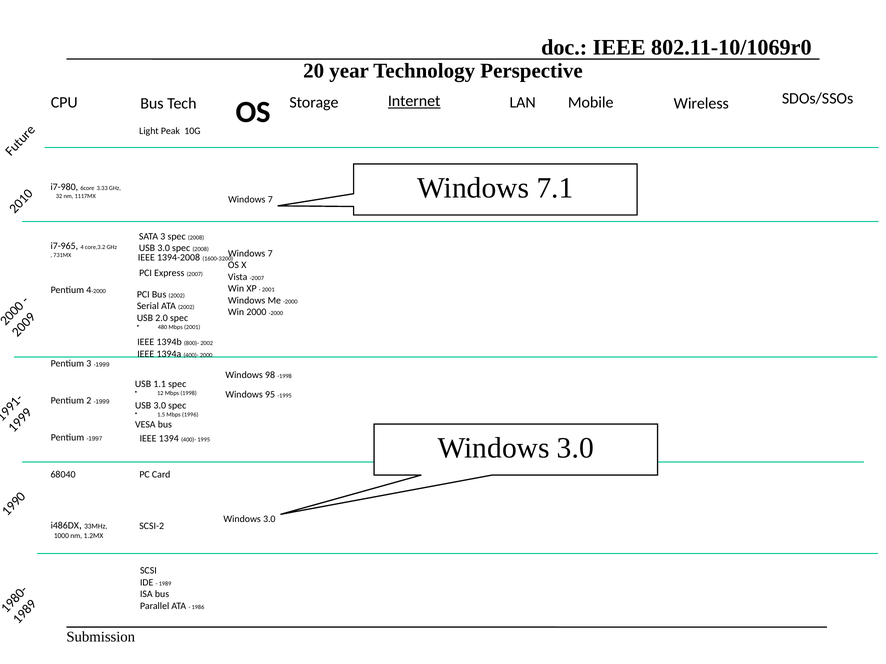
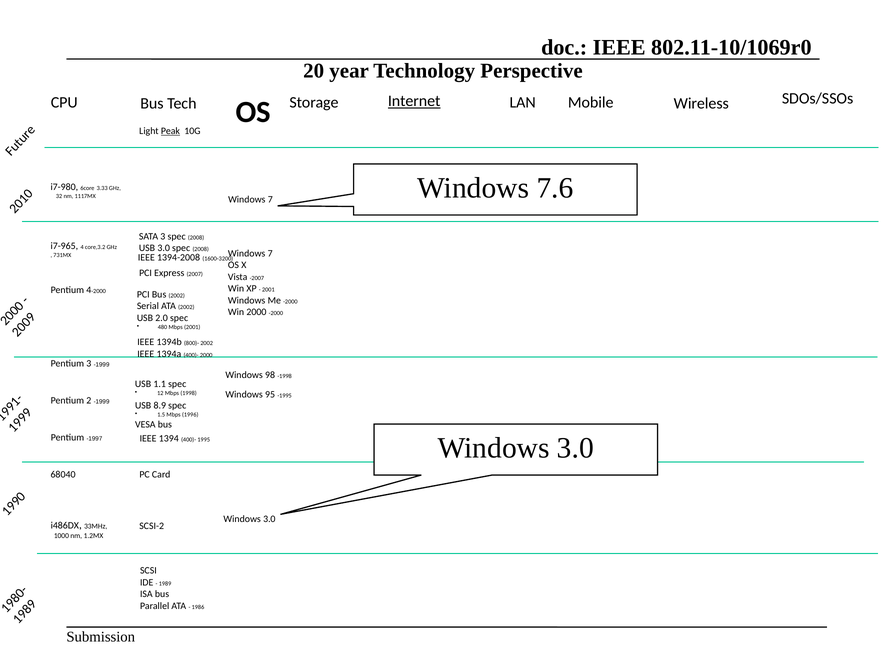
Peak underline: none -> present (170, 131)
7.1: 7.1 -> 7.6 (555, 188)
3.0: 3.0 -> 8.9 (160, 406)
